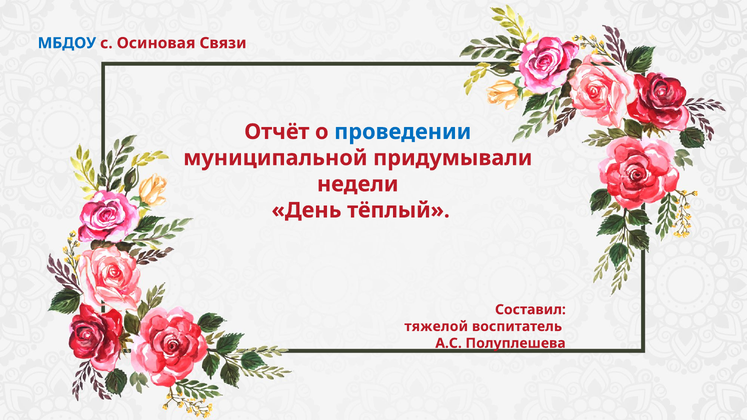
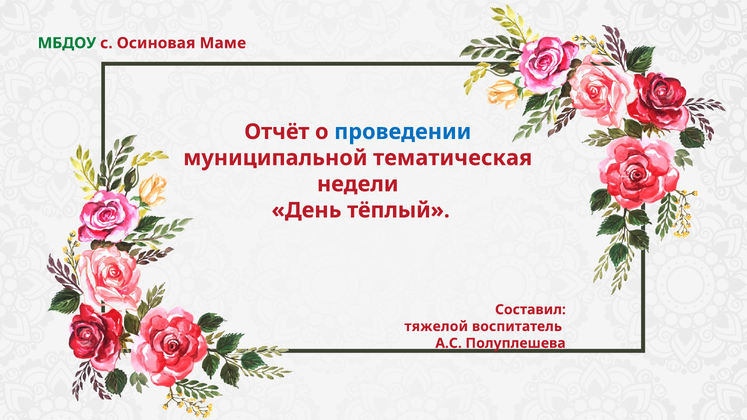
МБДОУ colour: blue -> green (67, 43)
Связи: Связи -> Маме (223, 43)
придумывали: придумывали -> тематическая (453, 158)
